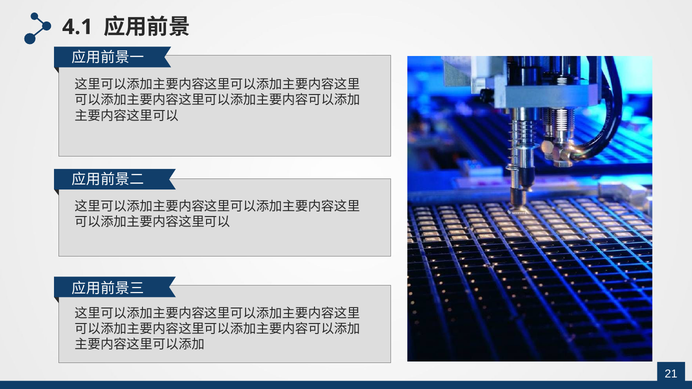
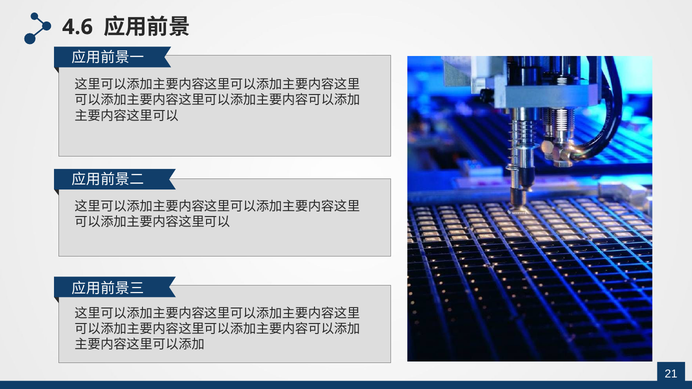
4.1: 4.1 -> 4.6 (78, 27)
